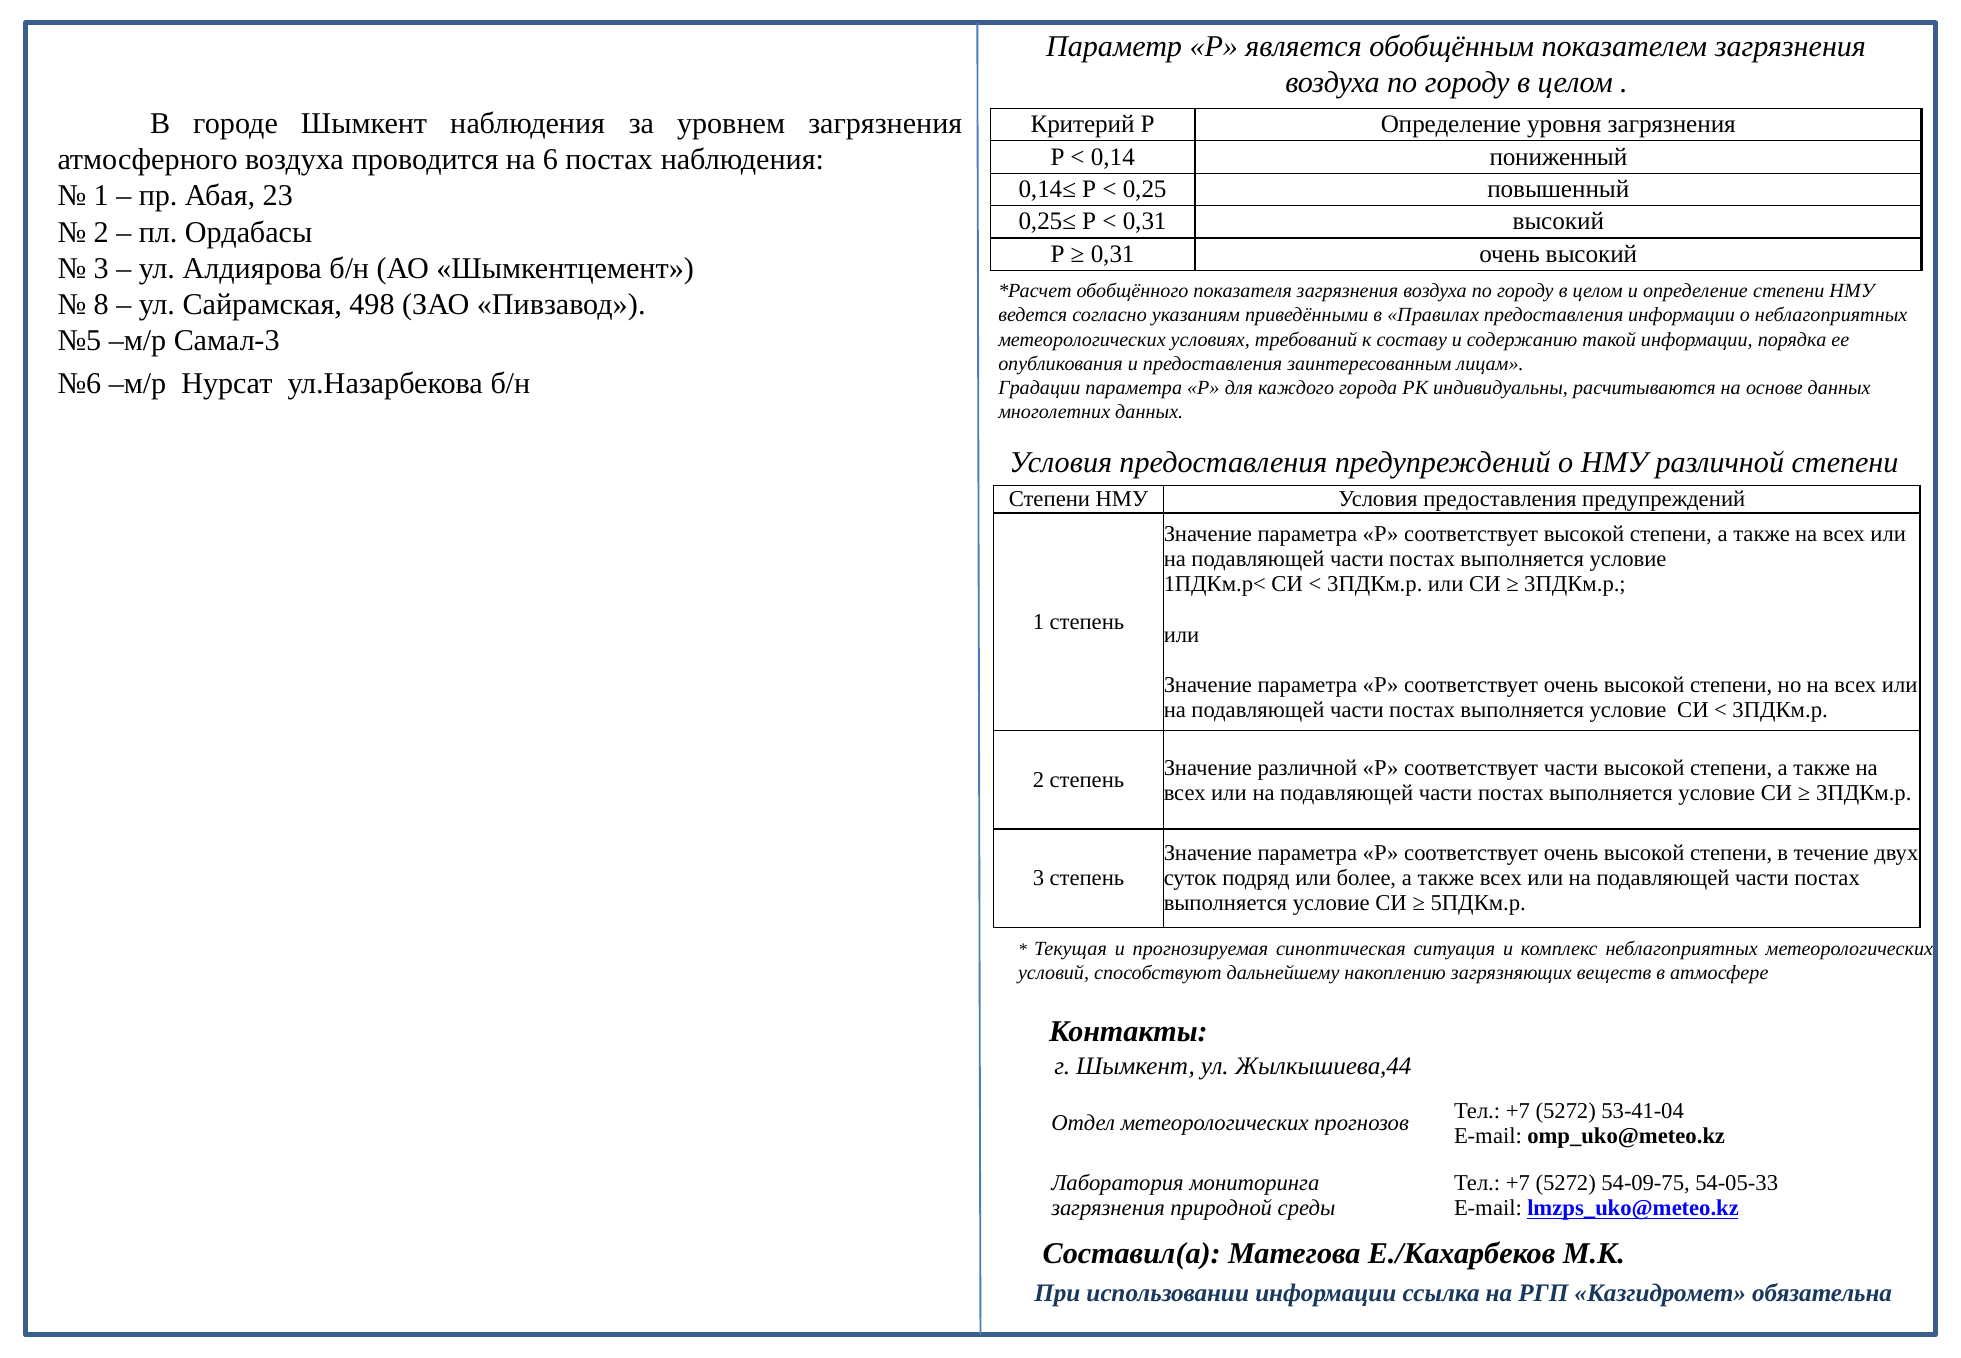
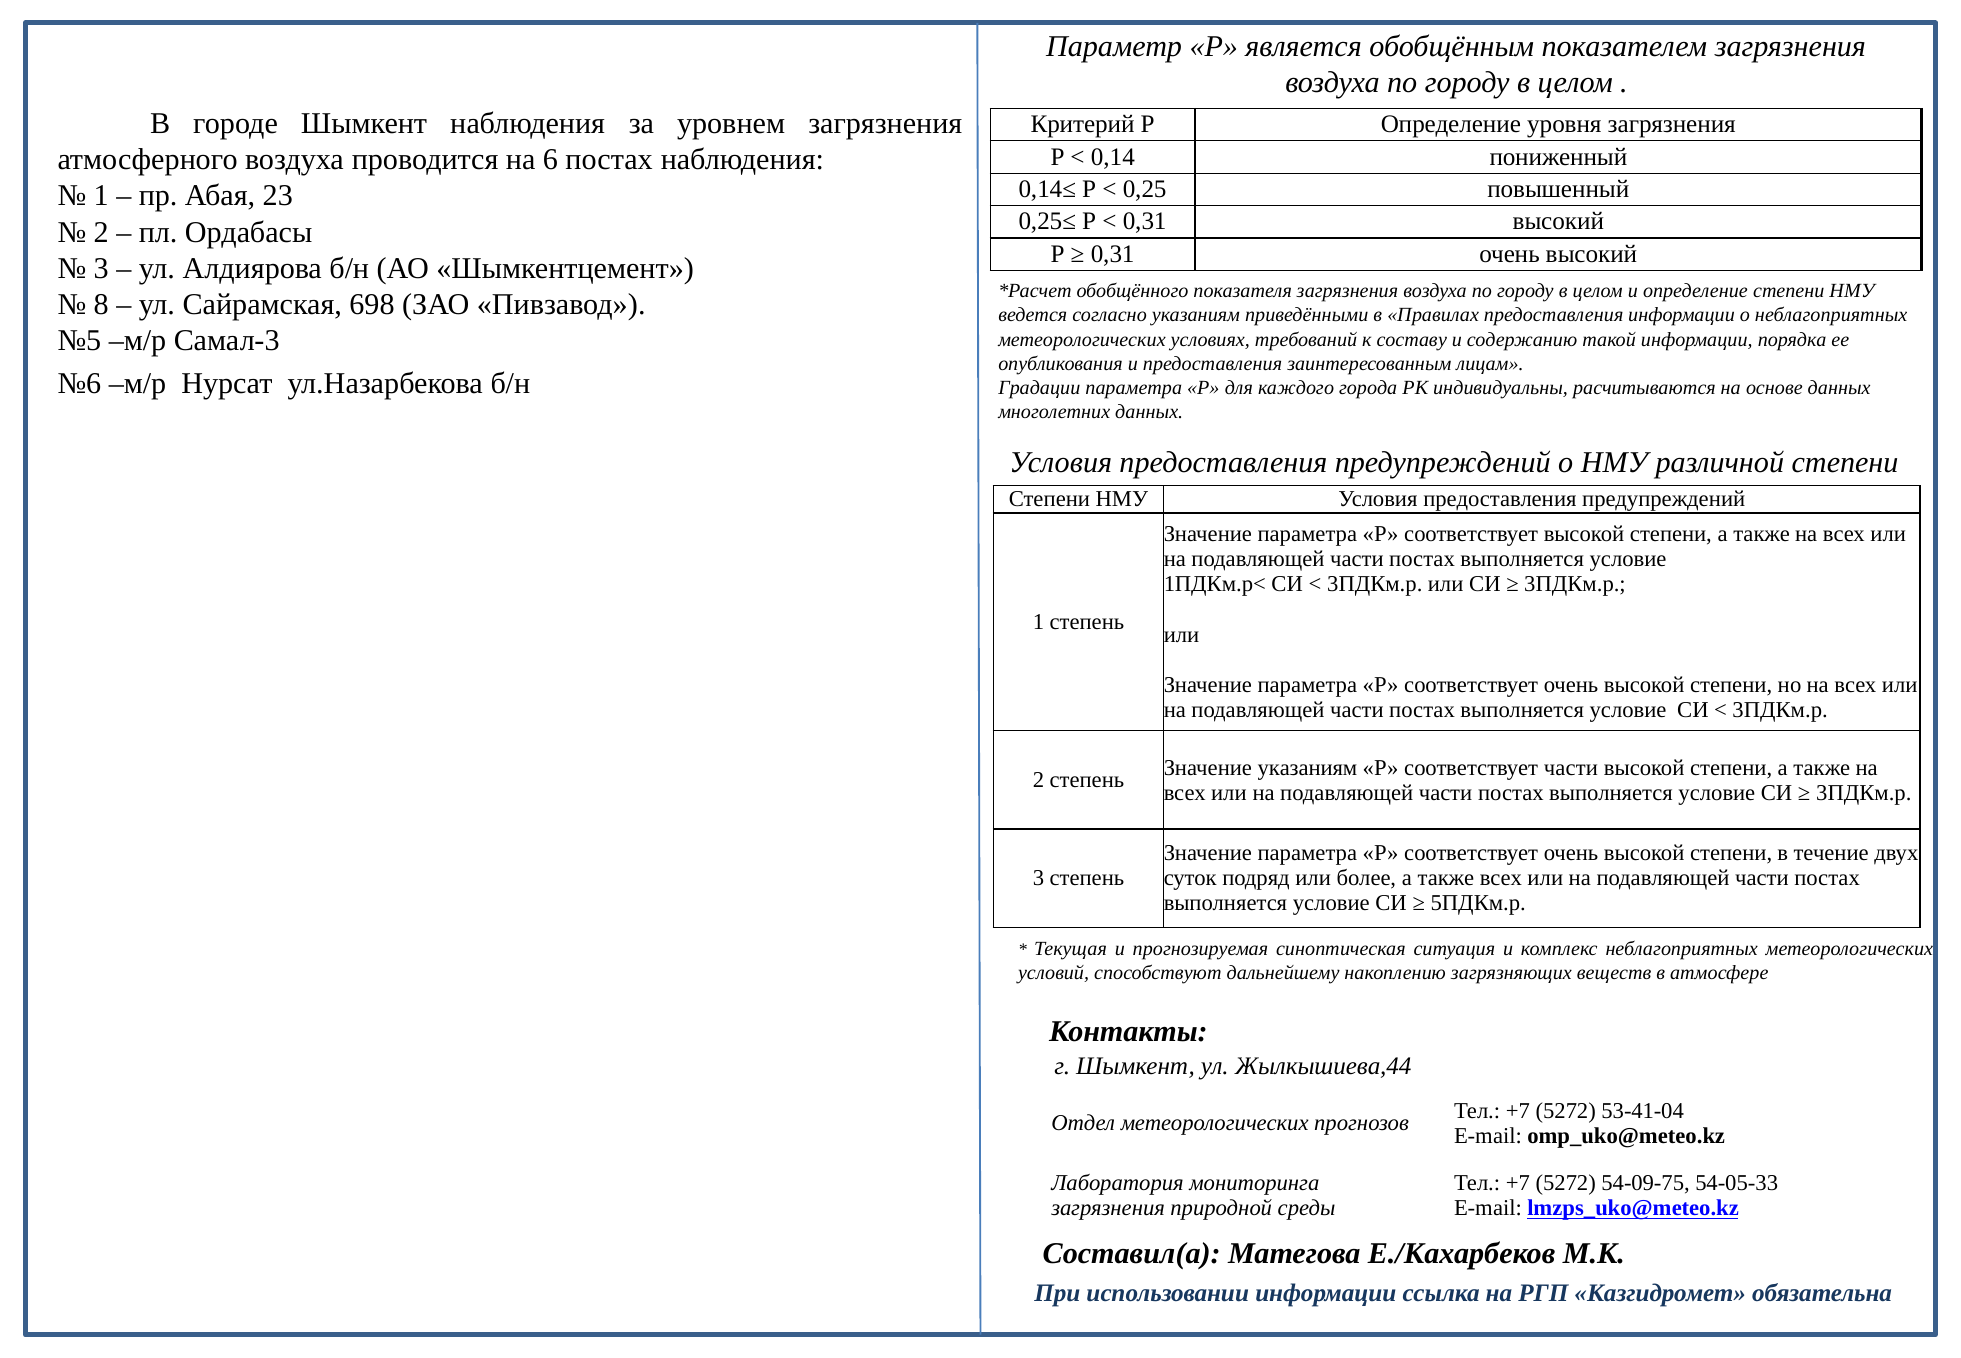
498: 498 -> 698 (372, 304)
Значение различной: различной -> указаниям (1307, 767)
